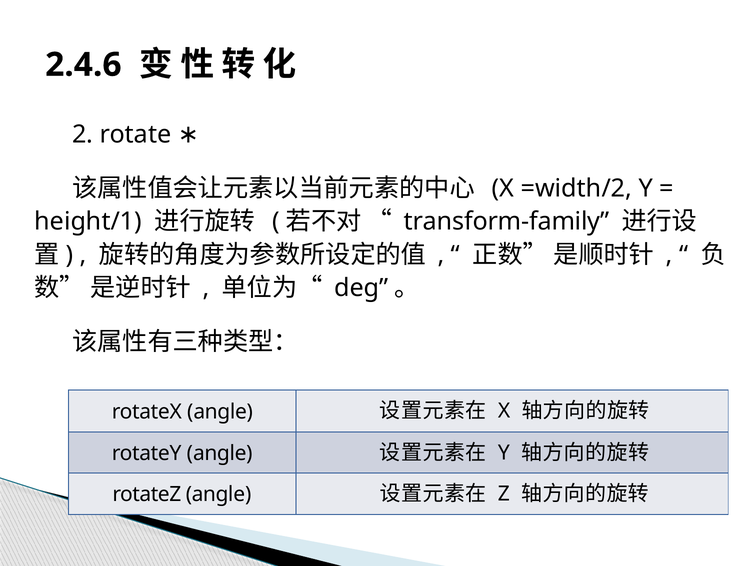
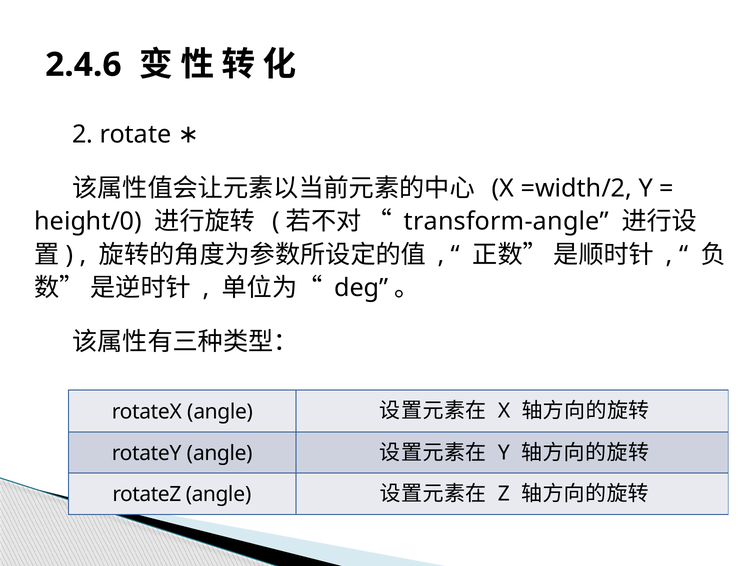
height/1: height/1 -> height/0 (88, 222)
transform-family: transform-family -> transform-angle (506, 222)
